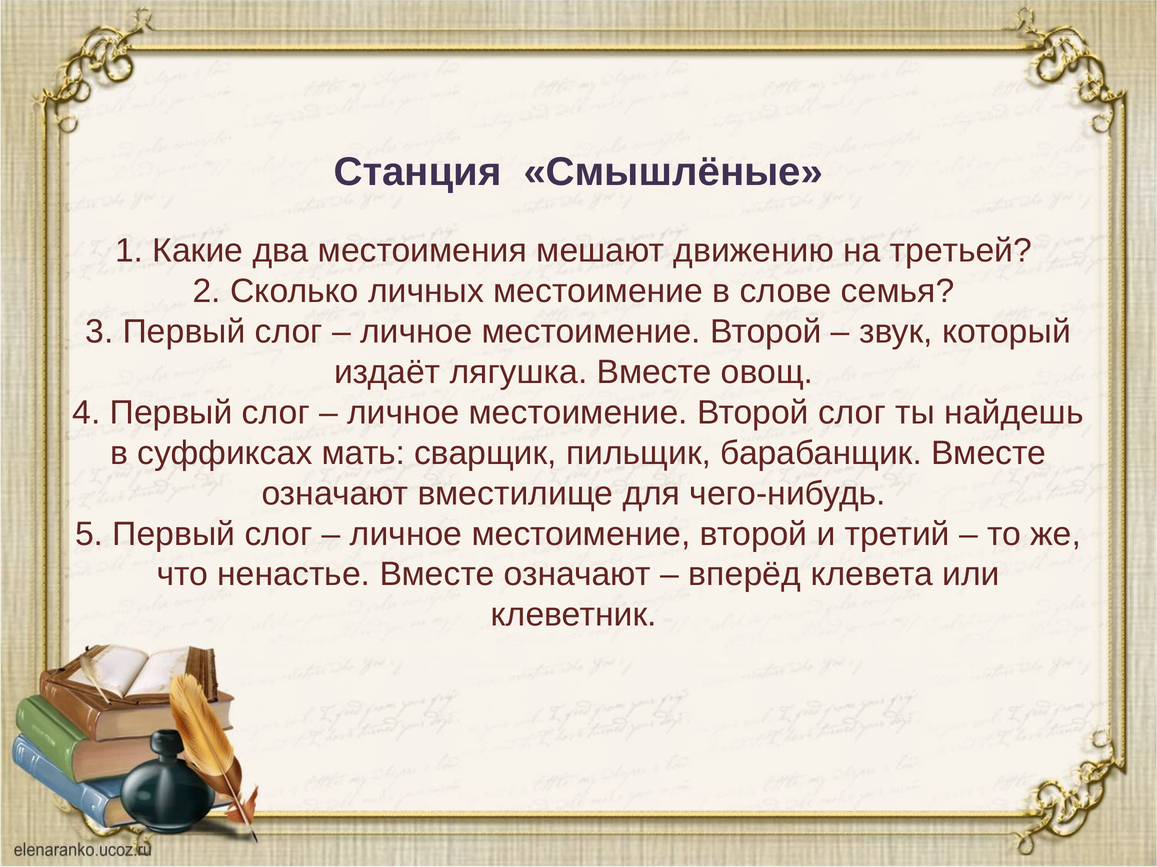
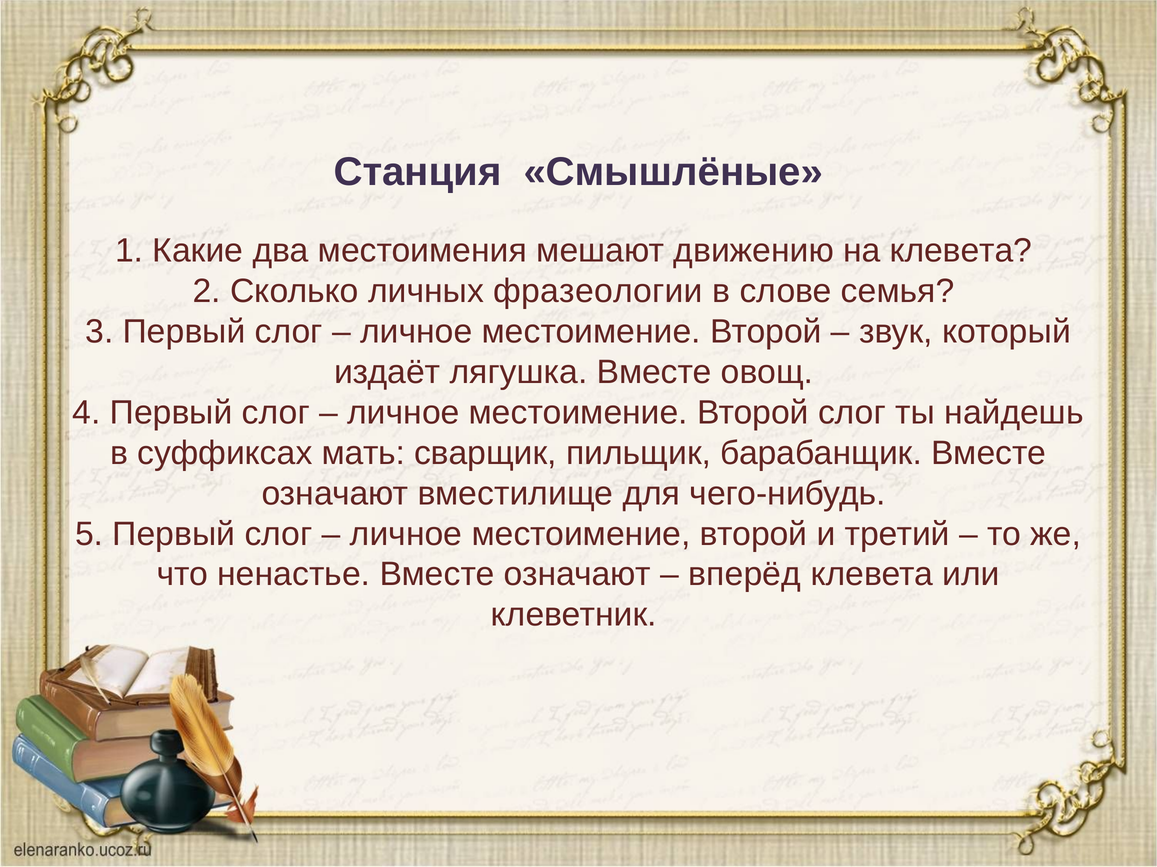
на третьей: третьей -> клевета (961, 251)
личных местоимение: местоимение -> фразеологии (598, 291)
